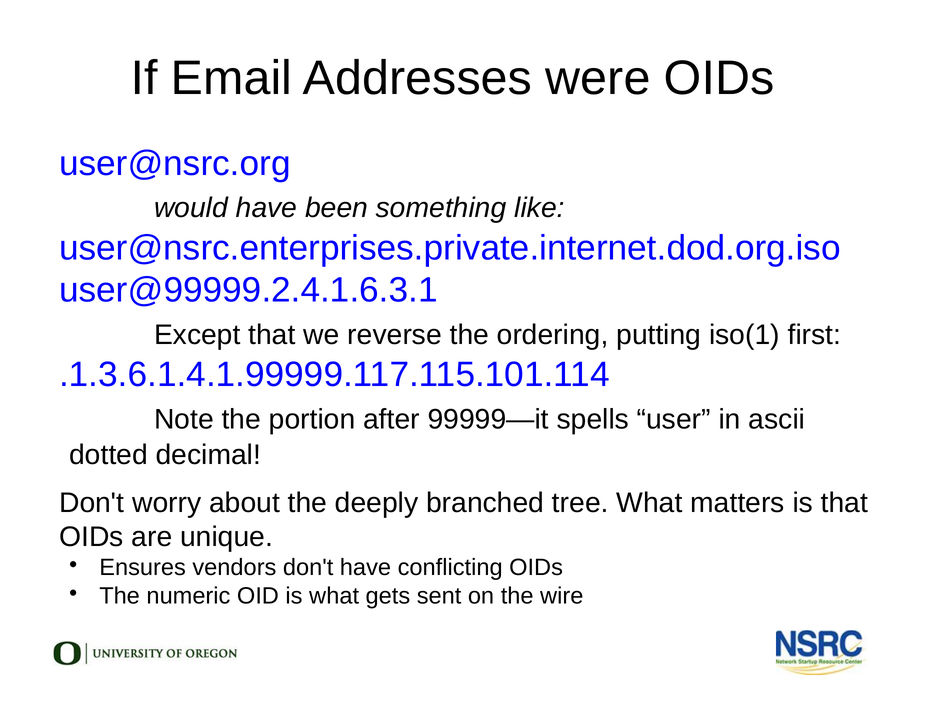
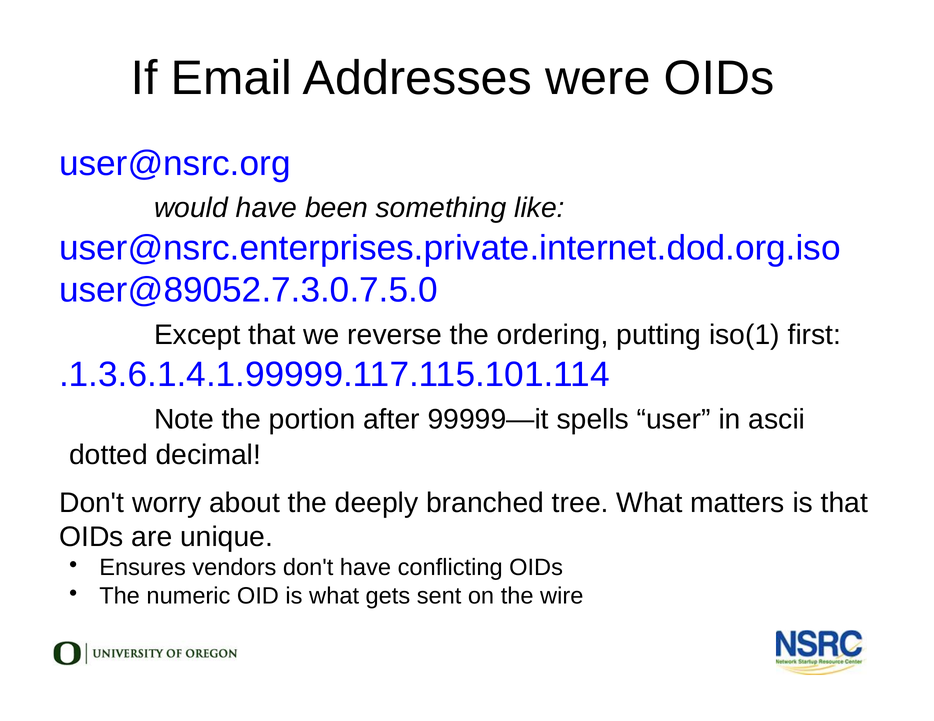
user@99999.2.4.1.6.3.1: user@99999.2.4.1.6.3.1 -> user@89052.7.3.0.7.5.0 (248, 291)
